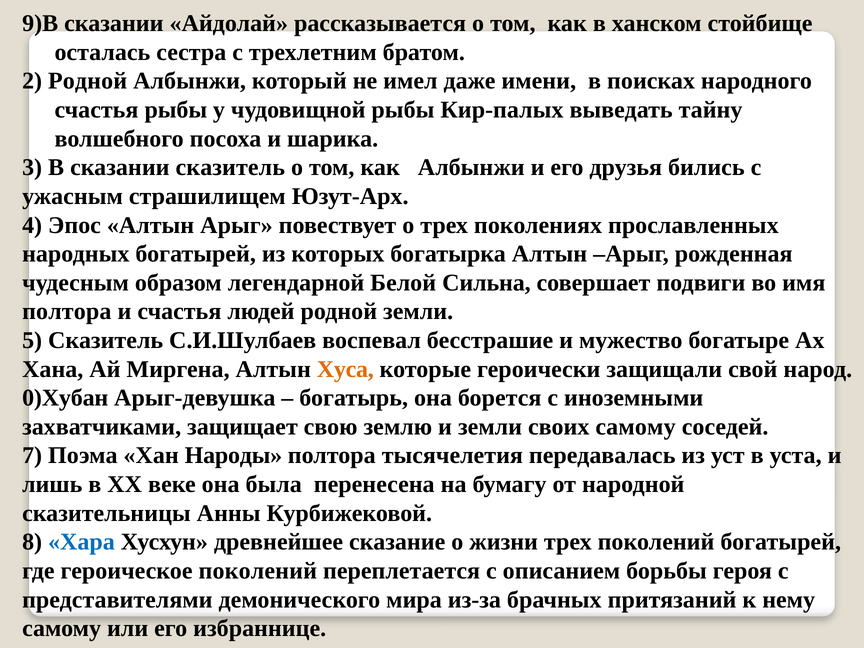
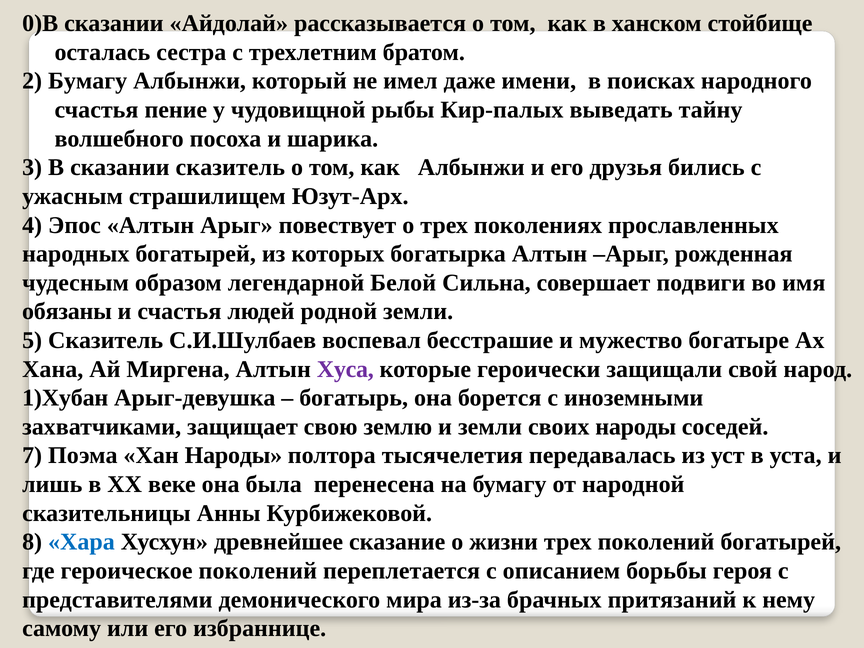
9)В: 9)В -> 0)В (40, 23)
2 Родной: Родной -> Бумагу (88, 81)
счастья рыбы: рыбы -> пение (176, 110)
полтора: полтора -> обязаны (67, 312)
Хуса colour: orange -> purple (345, 369)
0)Хубан: 0)Хубан -> 1)Хубан (65, 398)
своих самому: самому -> народы (636, 427)
